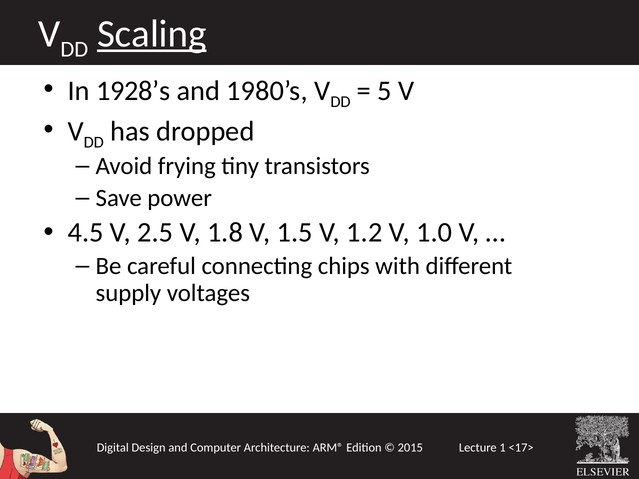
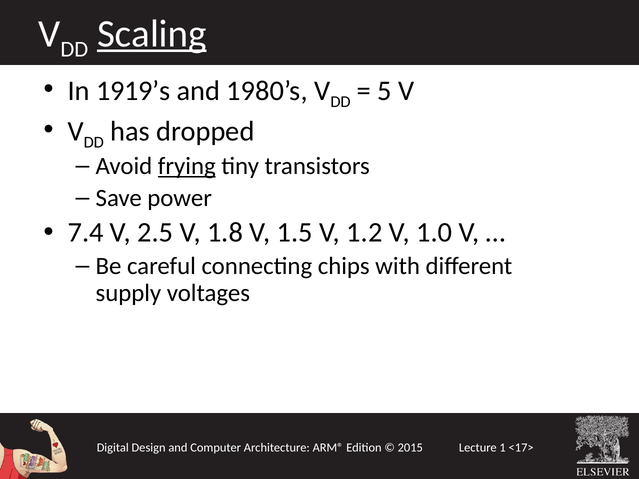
1928’s: 1928’s -> 1919’s (133, 91)
frying underline: none -> present (187, 166)
4.5: 4.5 -> 7.4 (86, 232)
